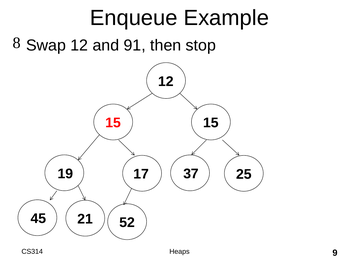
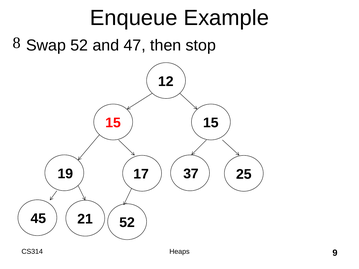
Swap 12: 12 -> 52 (79, 45)
91: 91 -> 47 (135, 45)
